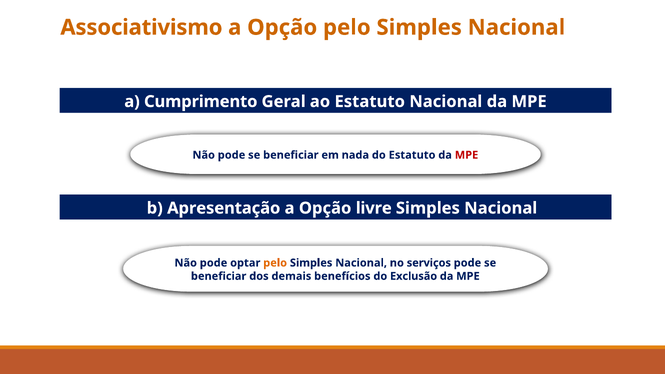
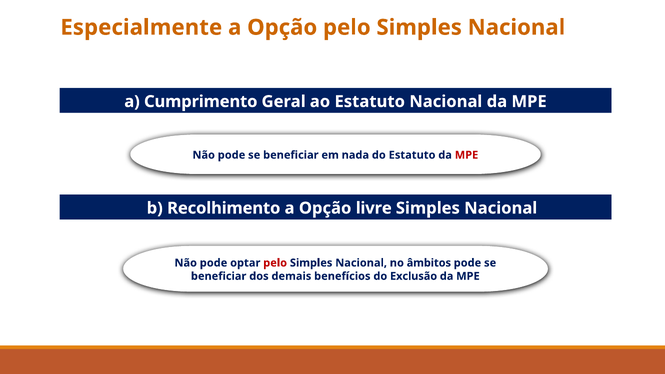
Associativismo: Associativismo -> Especialmente (141, 27)
Apresentação: Apresentação -> Recolhimento (224, 208)
pelo colour: orange -> red (275, 263)
serviços: serviços -> âmbitos (429, 263)
